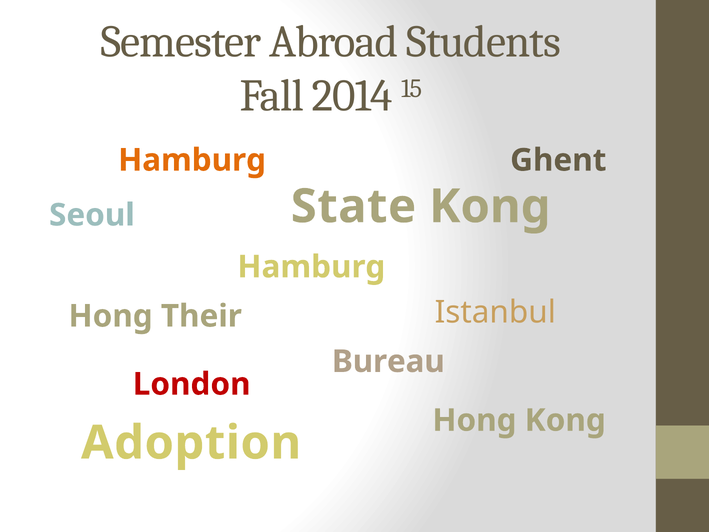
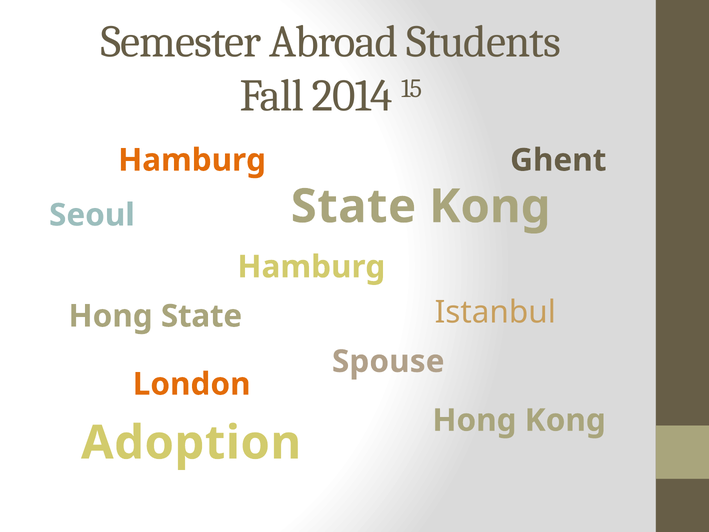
Hong Their: Their -> State (201, 316)
Bureau: Bureau -> Spouse (388, 361)
London colour: red -> orange (192, 384)
